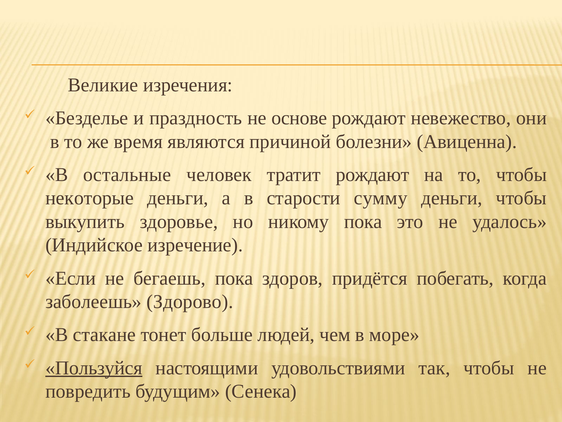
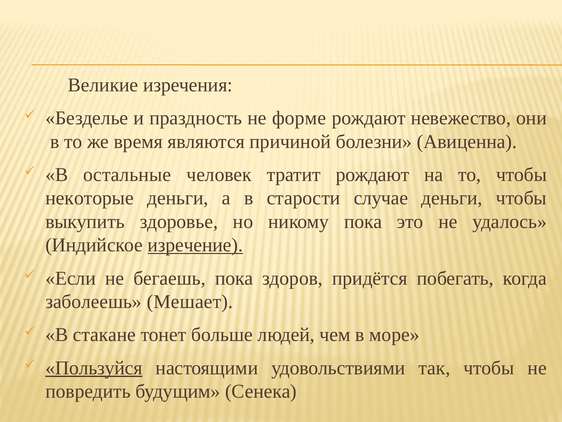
основе: основе -> форме (299, 118)
сумму: сумму -> случае (381, 198)
изречение underline: none -> present (195, 245)
Здорово: Здорово -> Мешает (190, 301)
